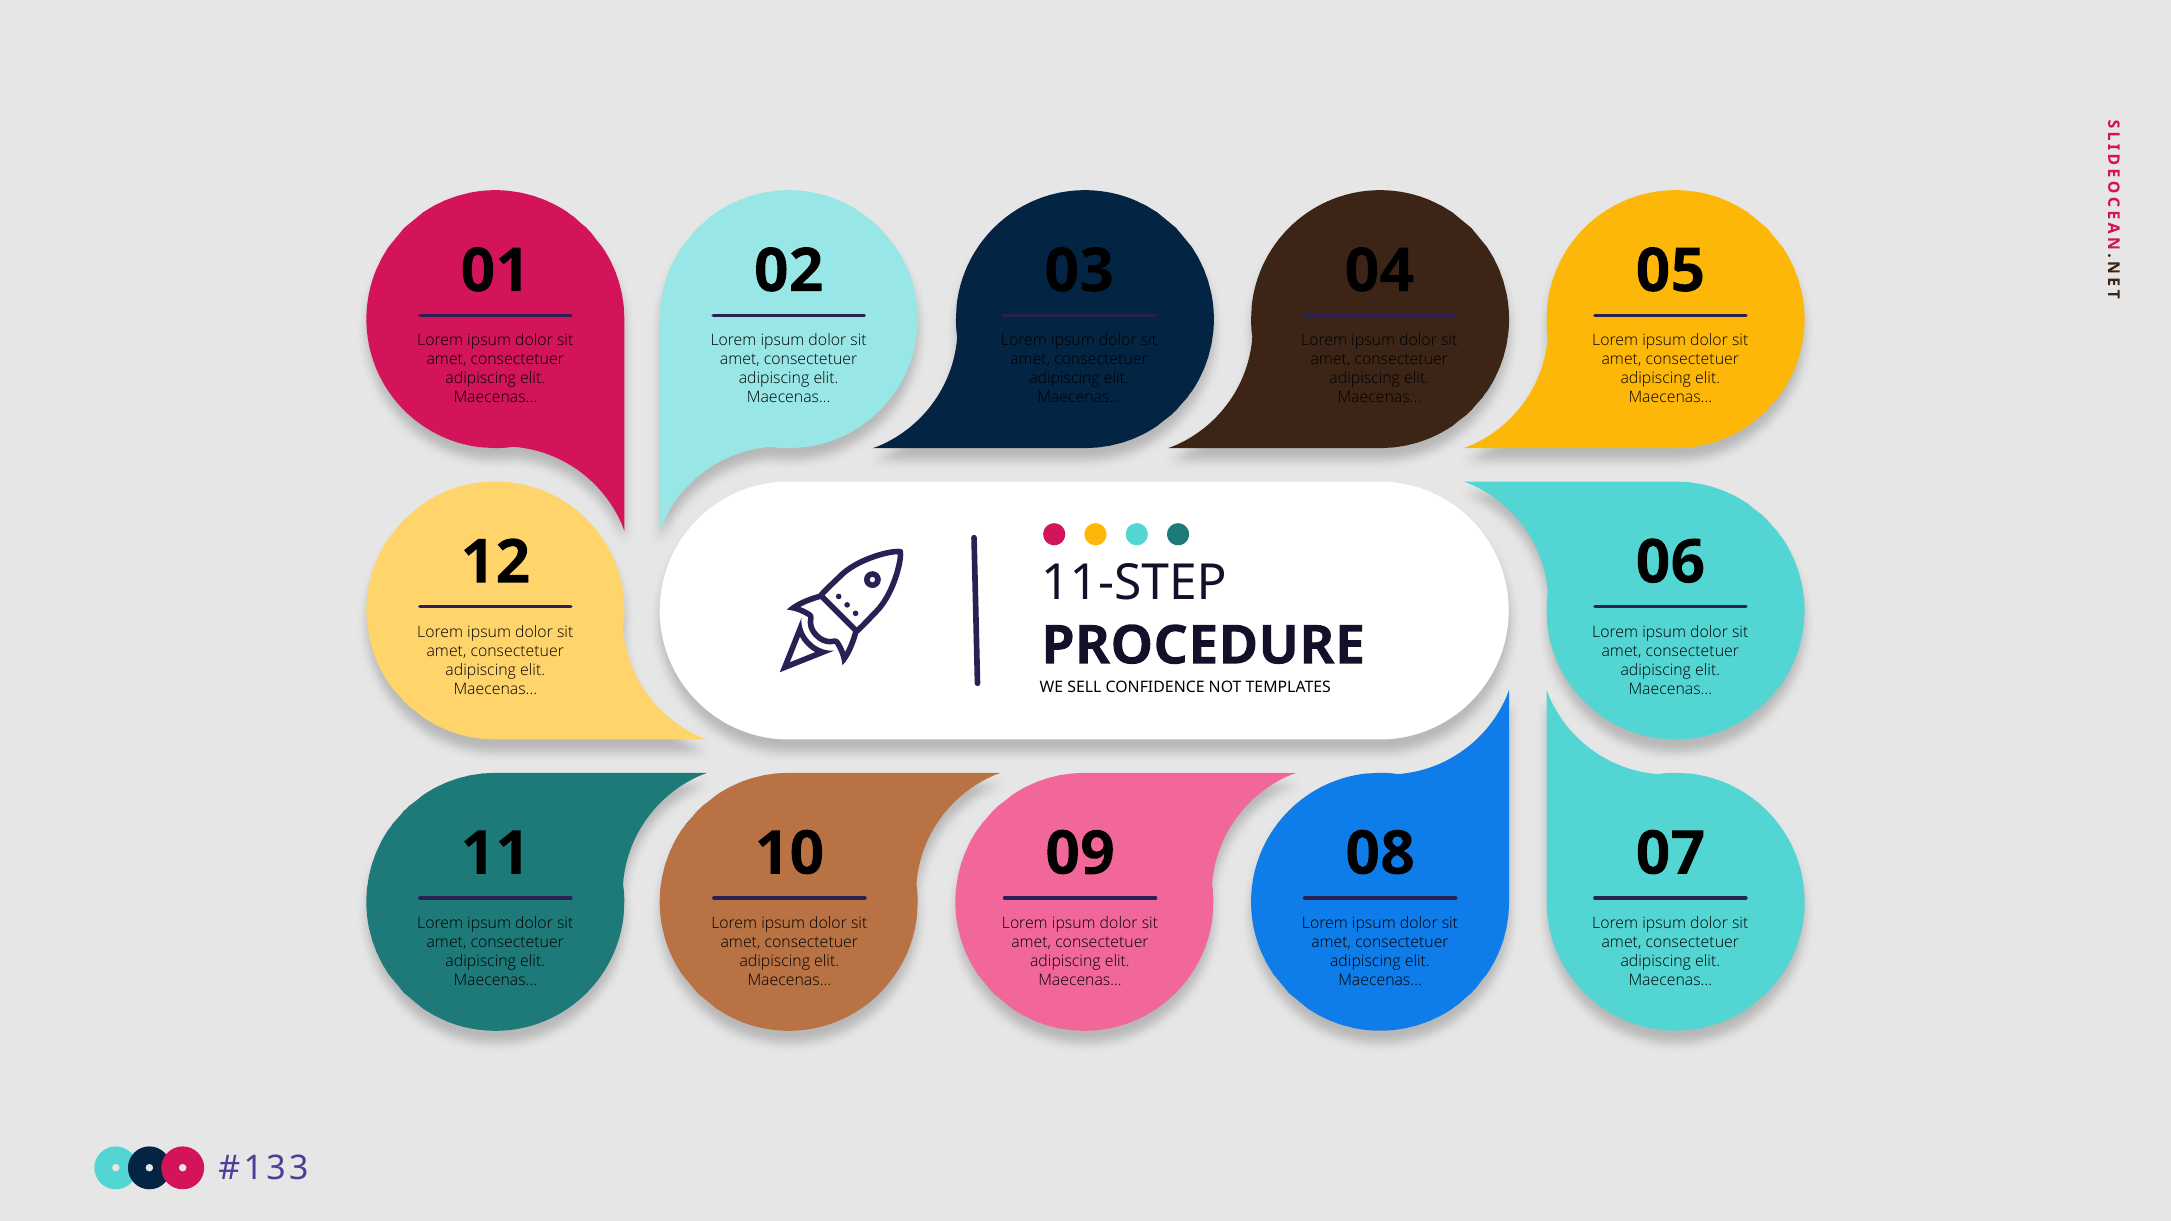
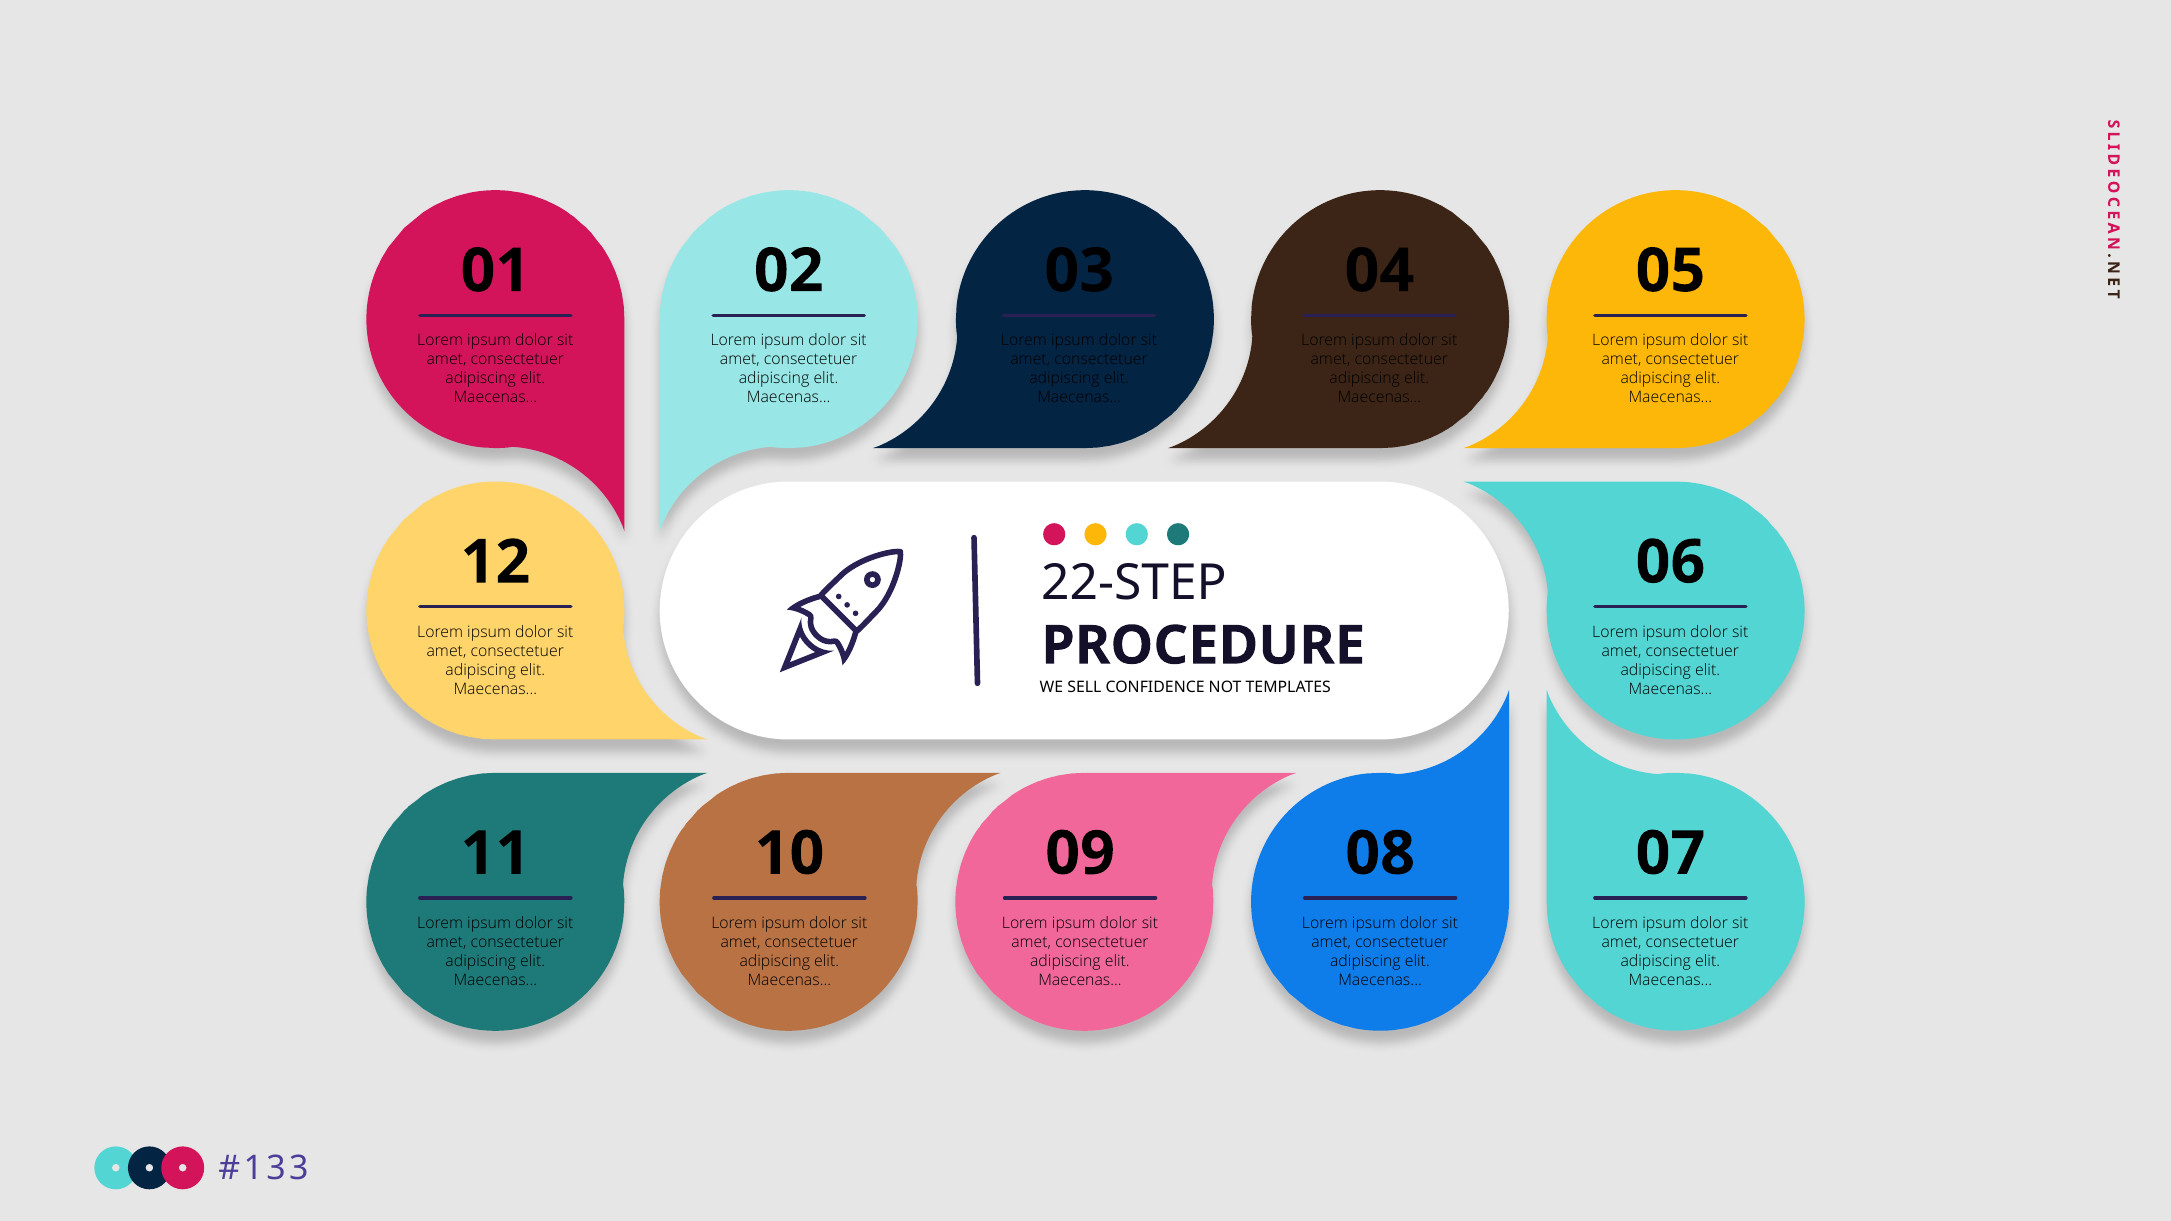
11-STEP: 11-STEP -> 22-STEP (1134, 583)
